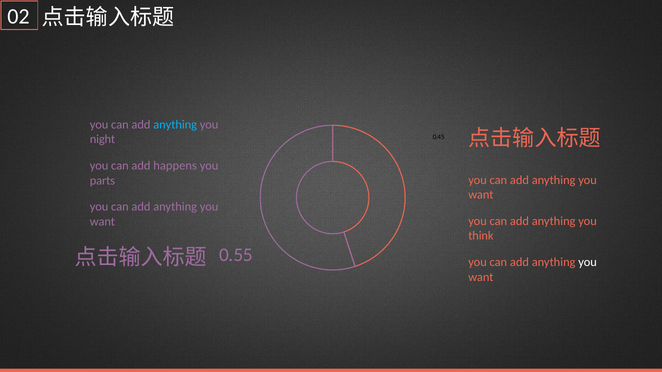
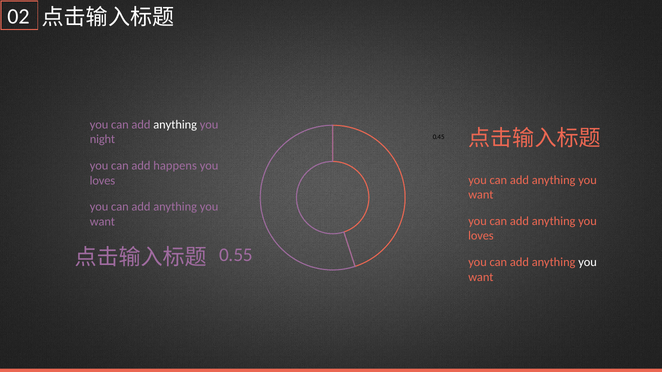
anything colour: light blue -> white (175, 125)
parts: parts -> loves (102, 181)
think: think -> loves (481, 236)
